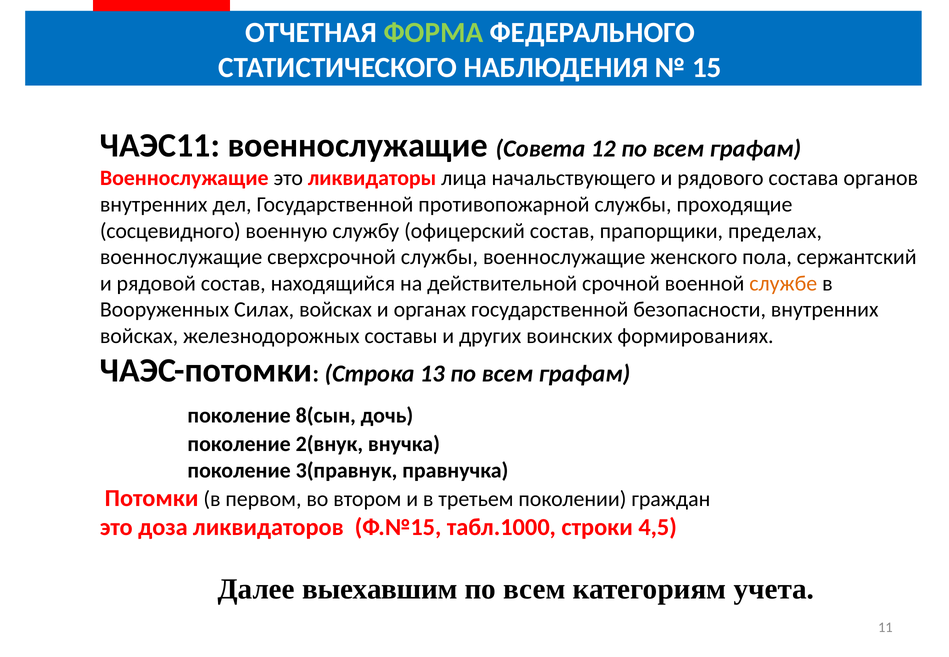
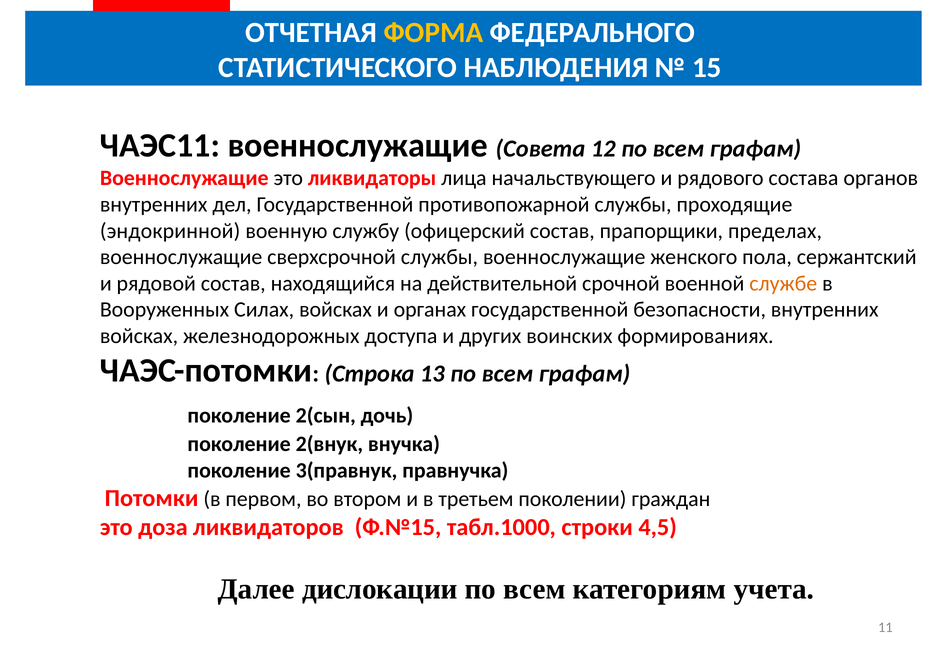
ФОРМА colour: light green -> yellow (433, 33)
сосцевидного: сосцевидного -> эндокринной (170, 231)
составы: составы -> доступа (401, 336)
8(сын: 8(сын -> 2(сын (326, 415)
выехавшим: выехавшим -> дислокации (380, 589)
